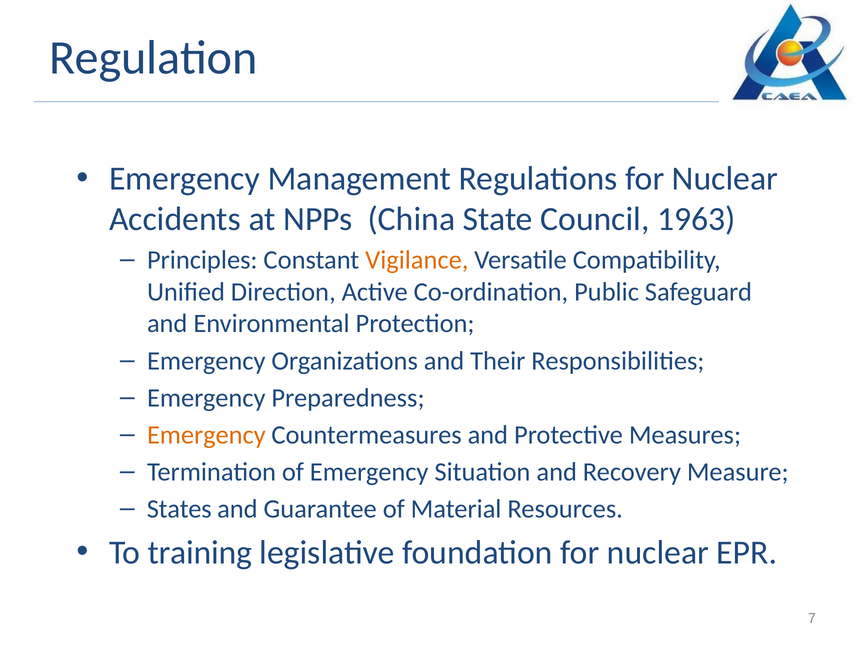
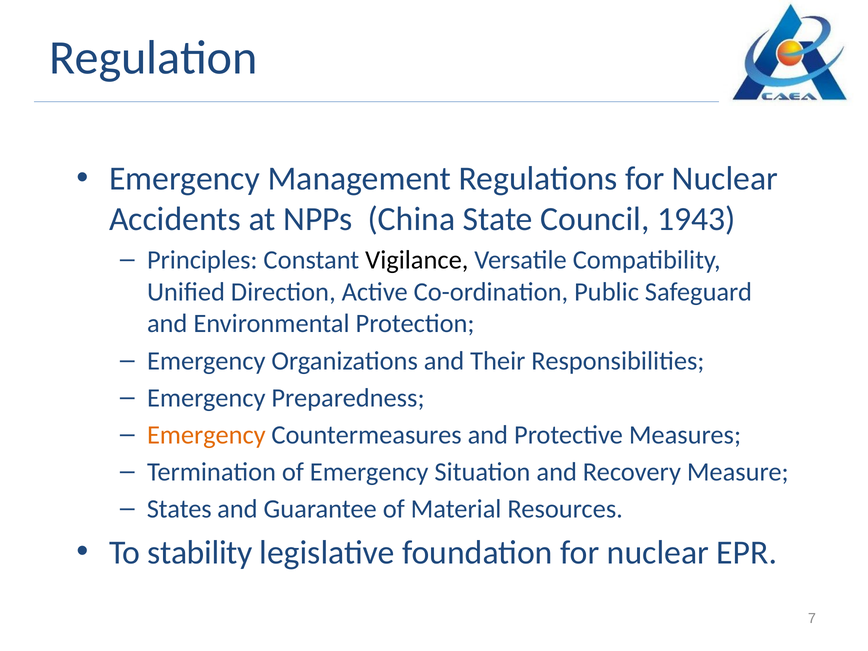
1963: 1963 -> 1943 (696, 219)
Vigilance colour: orange -> black (417, 260)
training: training -> stability (200, 552)
